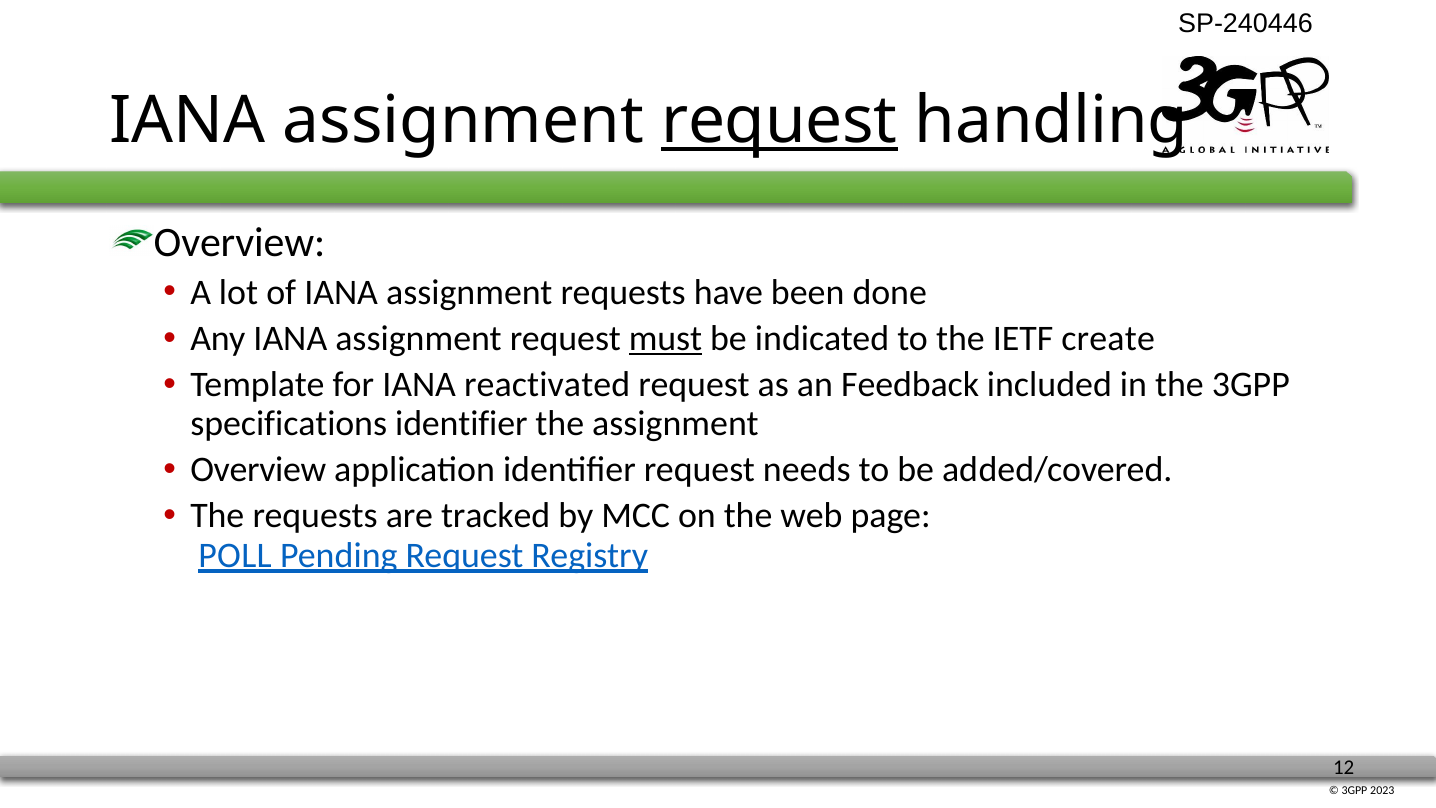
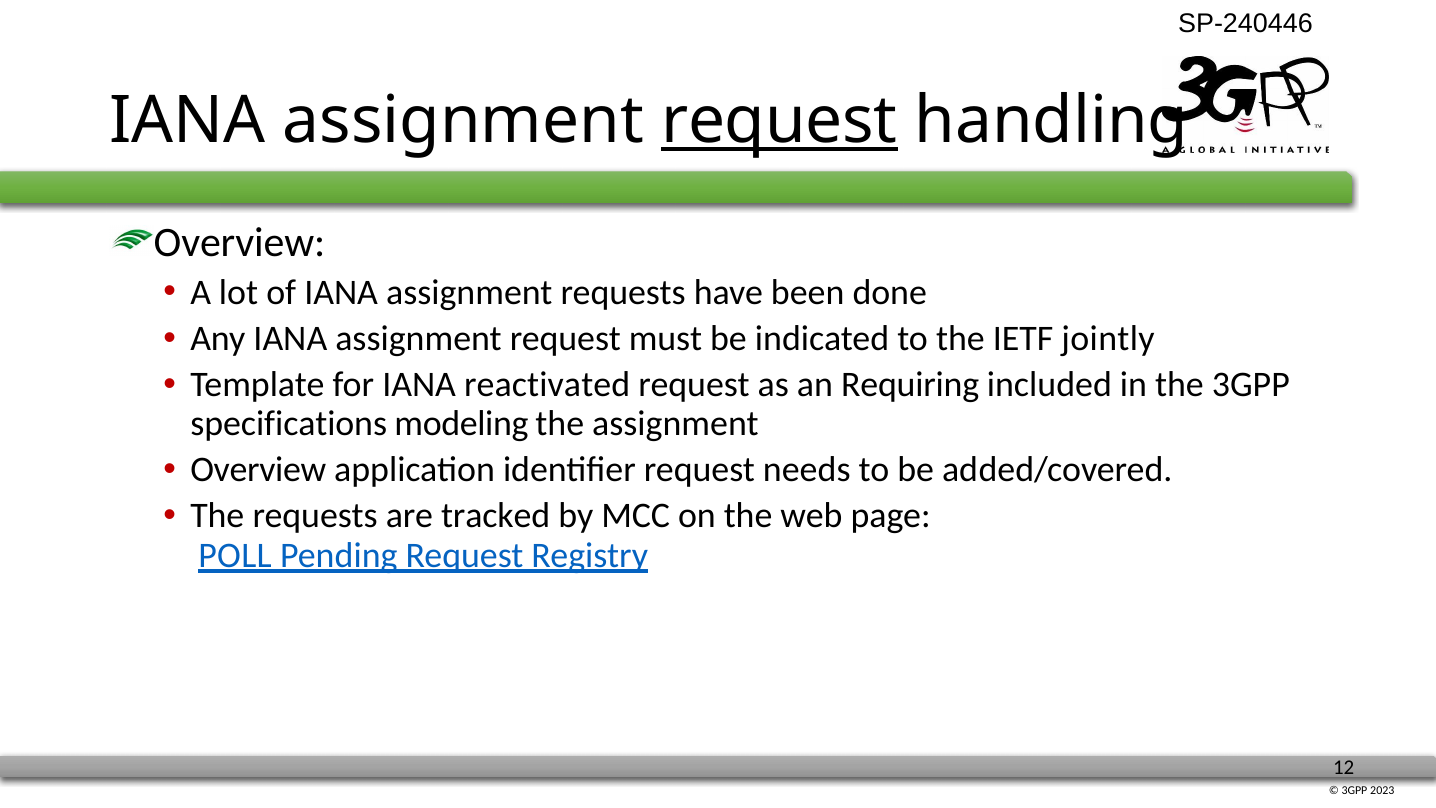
must underline: present -> none (666, 339)
create: create -> jointly (1108, 339)
Feedback: Feedback -> Requiring (910, 385)
specifications identifier: identifier -> modeling (461, 423)
